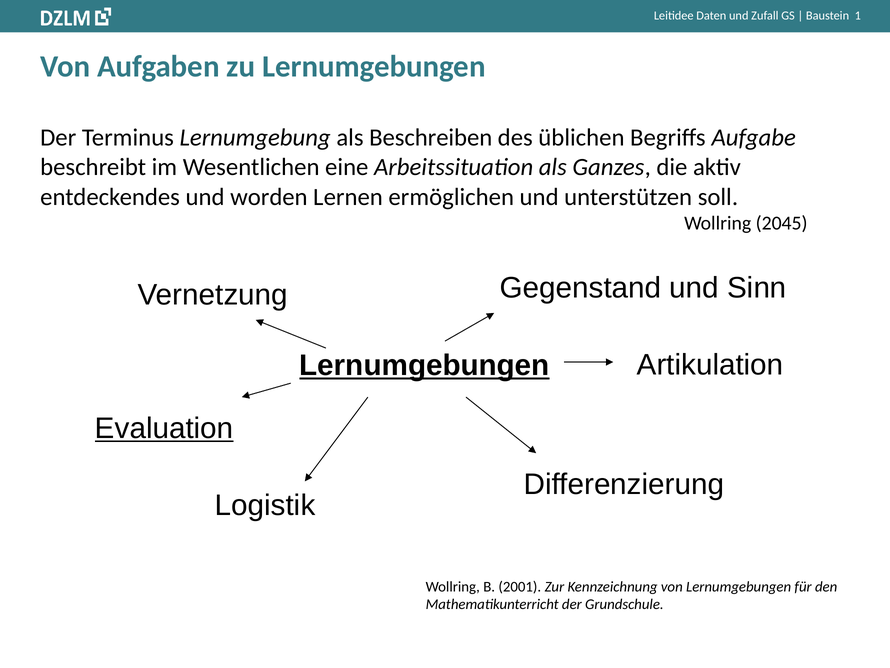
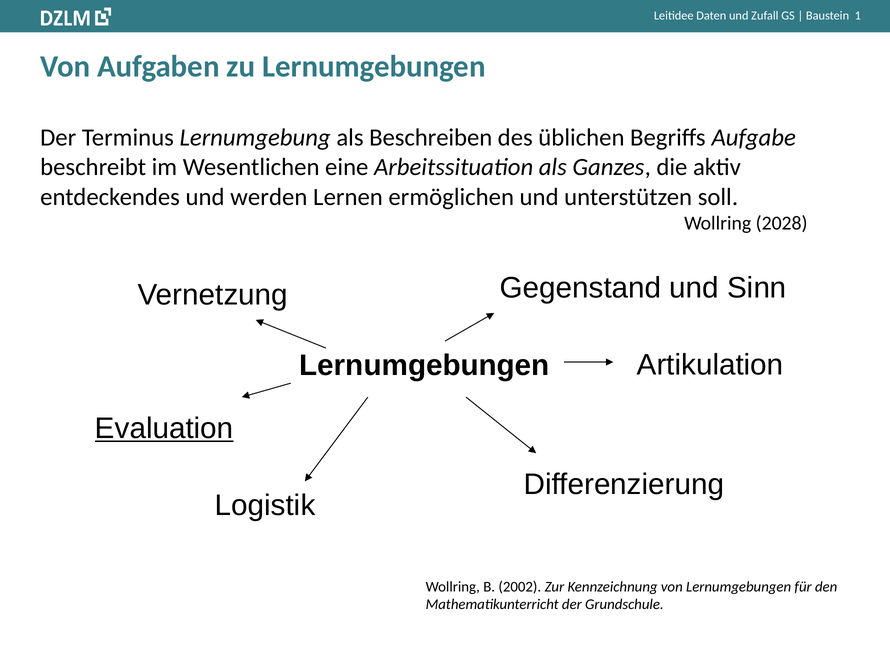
worden: worden -> werden (269, 197)
2045: 2045 -> 2028 (782, 223)
Lernumgebungen underline: present -> none (424, 365)
2001: 2001 -> 2002 (520, 586)
